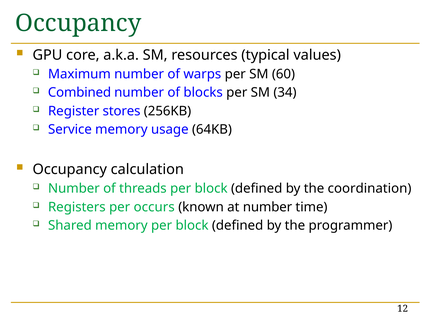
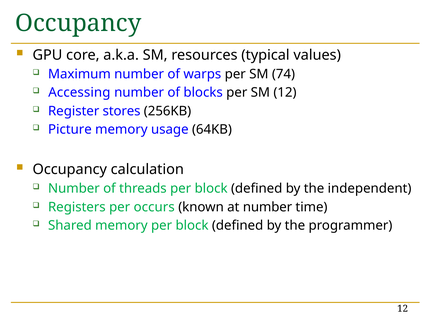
60: 60 -> 74 (283, 74)
Combined: Combined -> Accessing (79, 93)
SM 34: 34 -> 12 (285, 93)
Service: Service -> Picture (70, 130)
coordination: coordination -> independent (370, 189)
